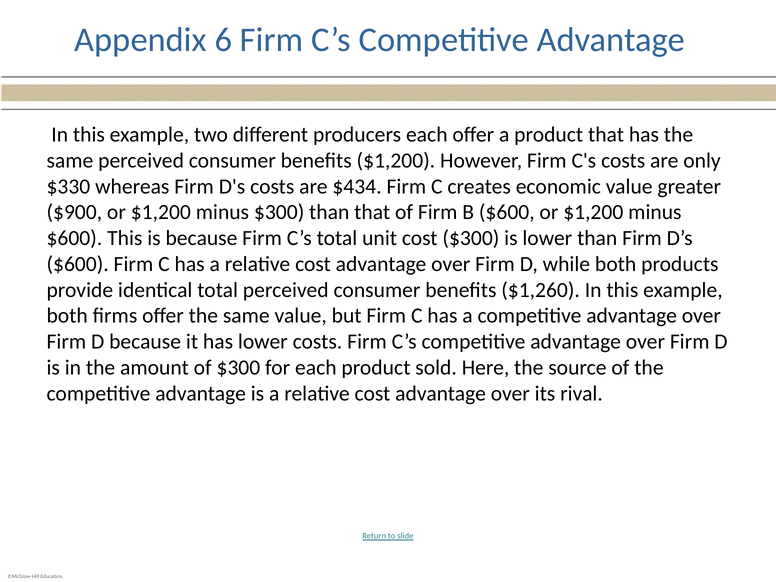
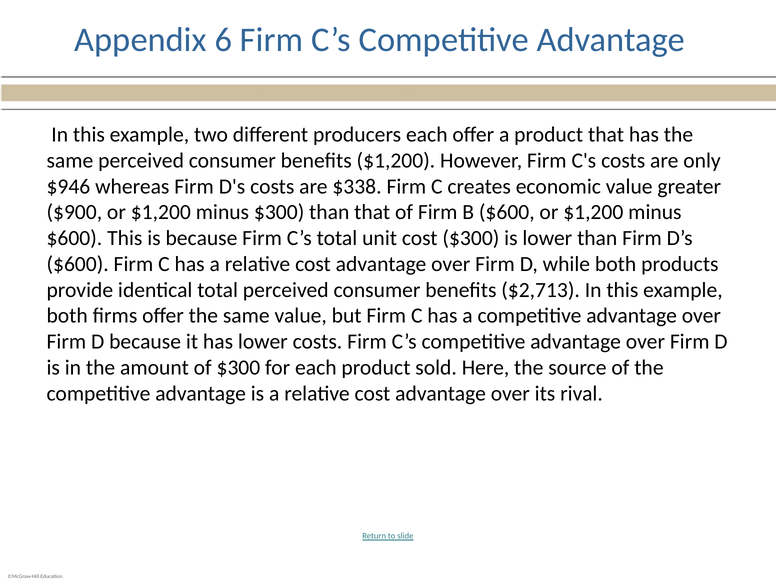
$330: $330 -> $946 (68, 186)
$434: $434 -> $338 (357, 186)
$1,260: $1,260 -> $2,713 (541, 290)
